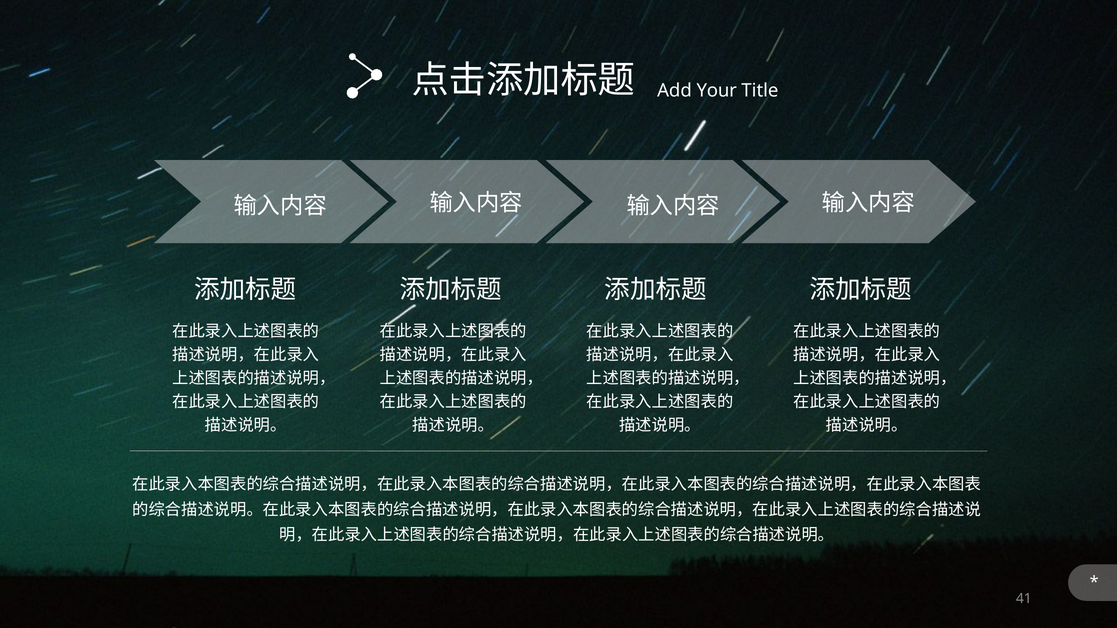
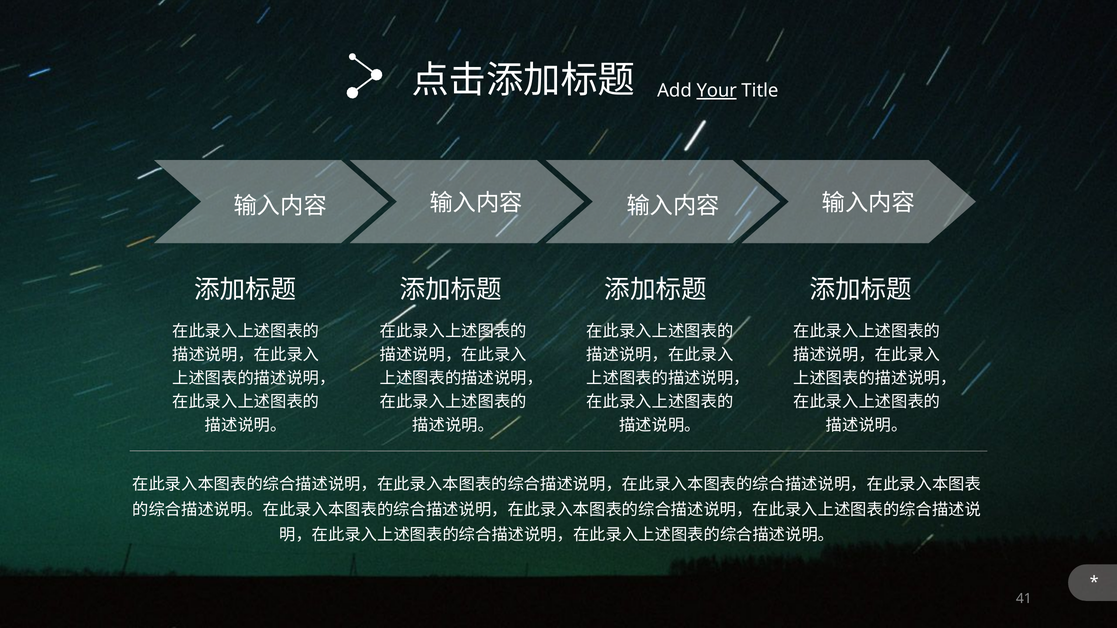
Your underline: none -> present (717, 91)
